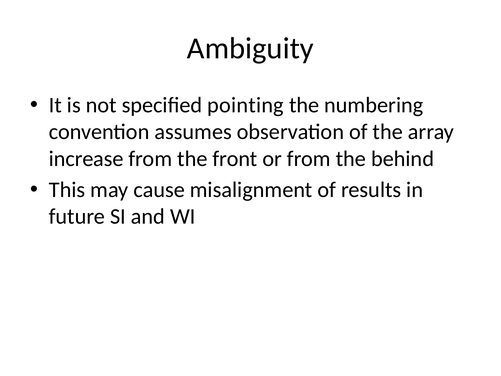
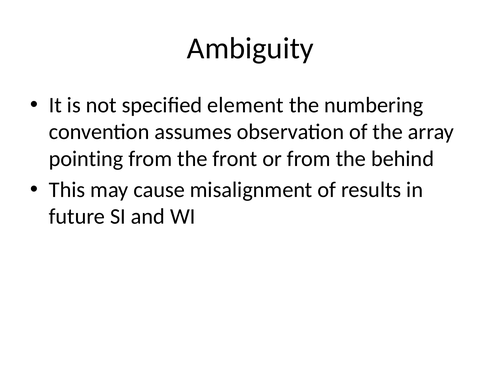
pointing: pointing -> element (246, 105)
increase: increase -> pointing (86, 159)
